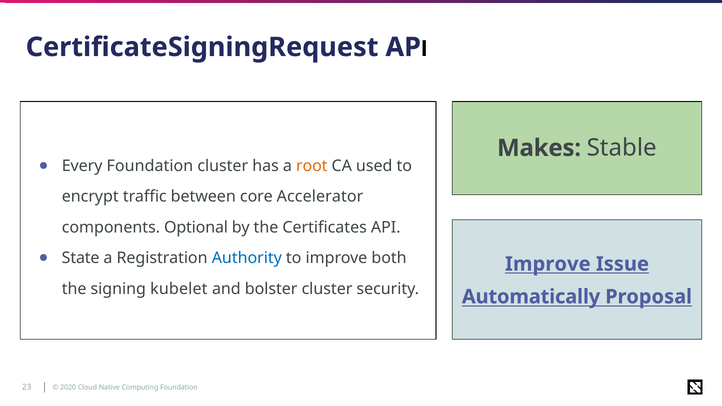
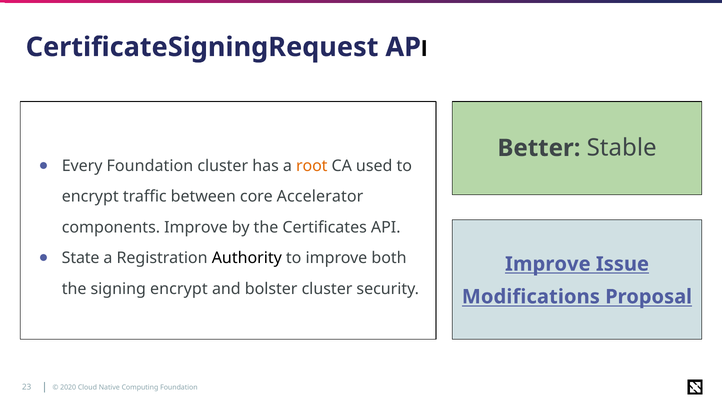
Makes: Makes -> Better (539, 148)
components Optional: Optional -> Improve (196, 227)
Authority colour: blue -> black (247, 258)
signing kubelet: kubelet -> encrypt (179, 289)
Automatically: Automatically -> Modifications (531, 297)
